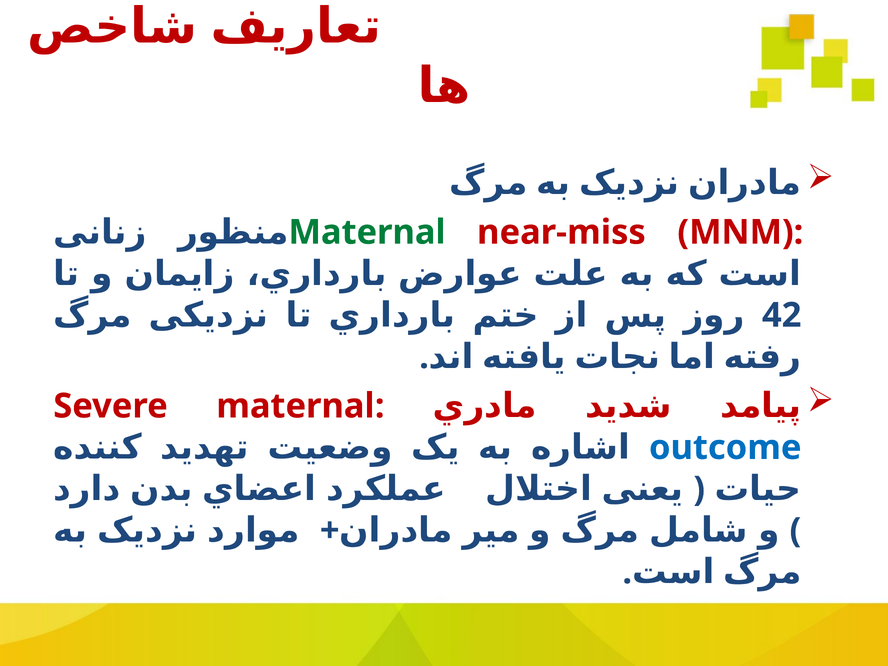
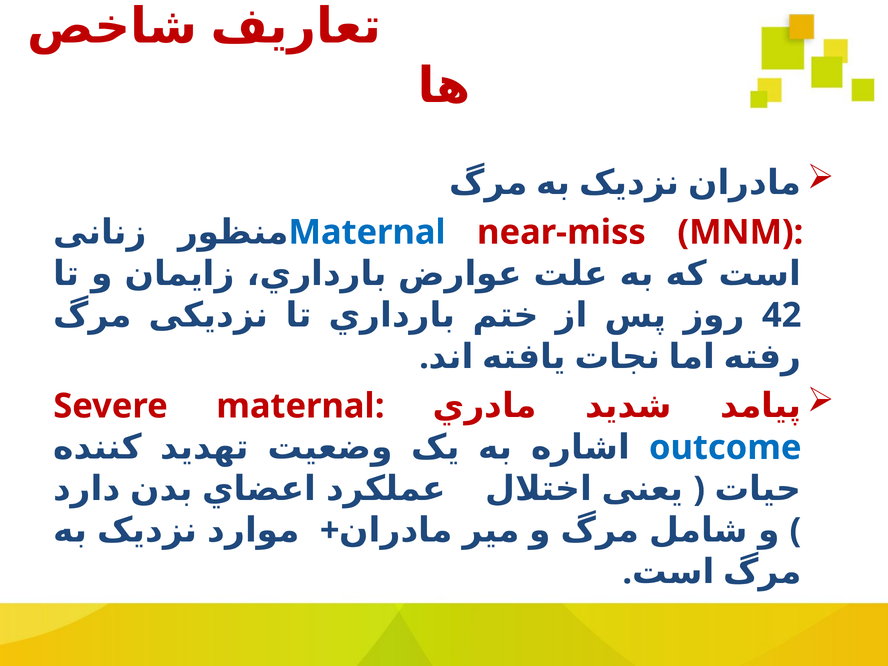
Maternal colour: green -> blue (367, 232)
